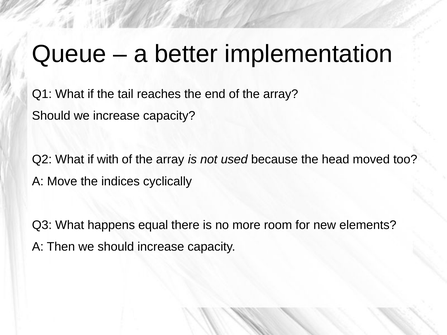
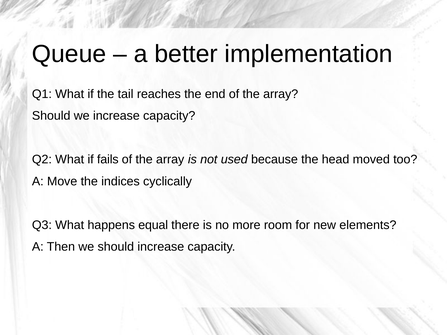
with: with -> fails (108, 160)
